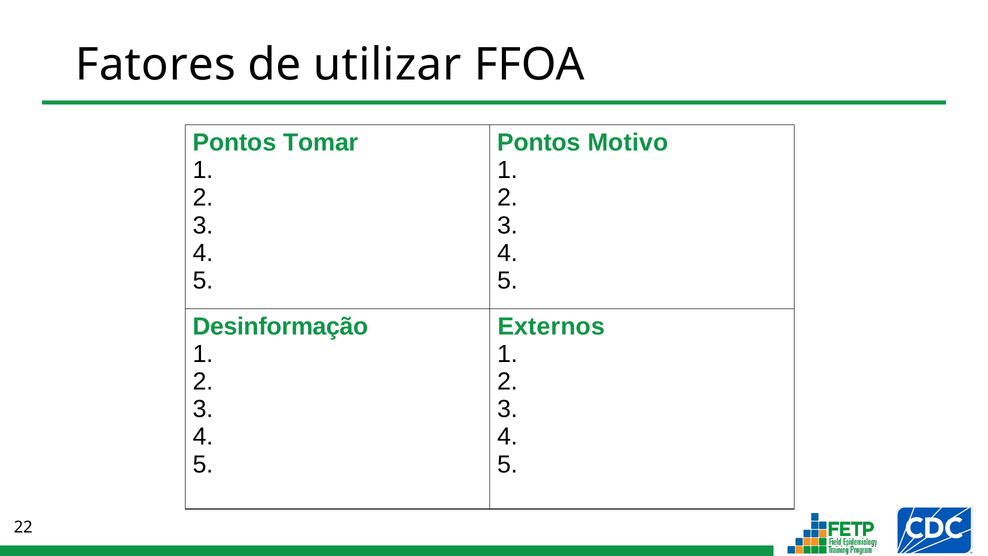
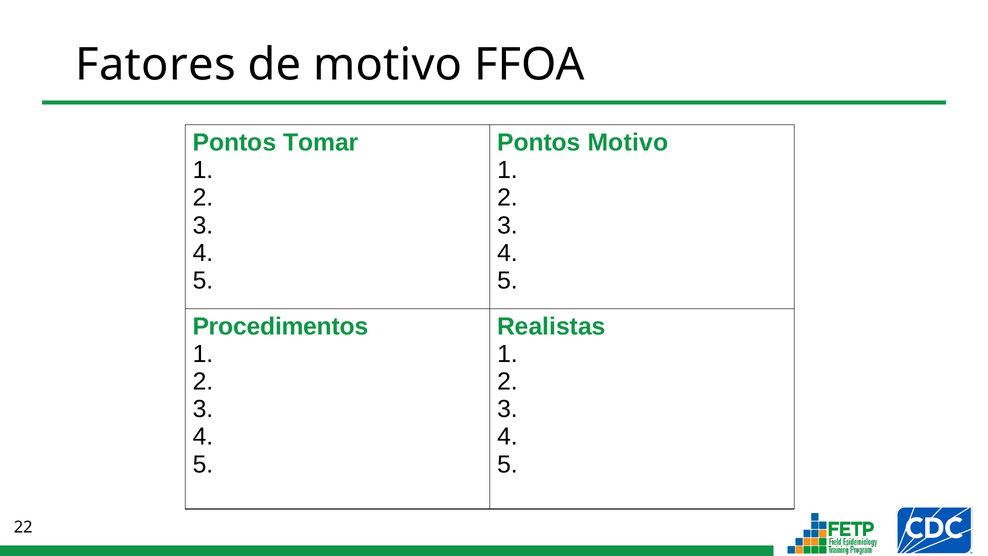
de utilizar: utilizar -> motivo (388, 65)
Desinformação: Desinformação -> Procedimentos (281, 326)
Externos: Externos -> Realistas (551, 326)
